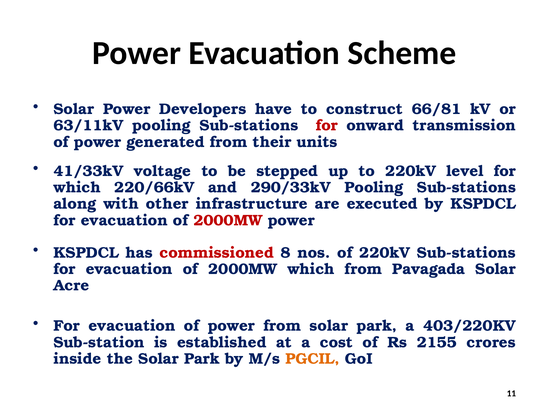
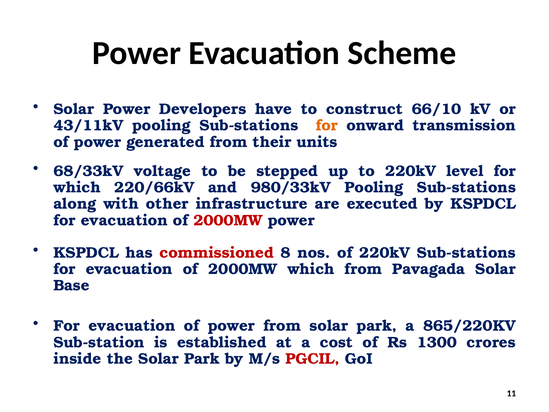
66/81: 66/81 -> 66/10 (437, 109)
63/11kV: 63/11kV -> 43/11kV (89, 126)
for colour: red -> orange (327, 126)
41/33kV: 41/33kV -> 68/33kV (89, 171)
290/33kV: 290/33kV -> 980/33kV (291, 187)
Acre: Acre -> Base (72, 285)
403/220KV: 403/220KV -> 865/220KV (469, 326)
2155: 2155 -> 1300 (437, 342)
PGCIL colour: orange -> red (313, 359)
